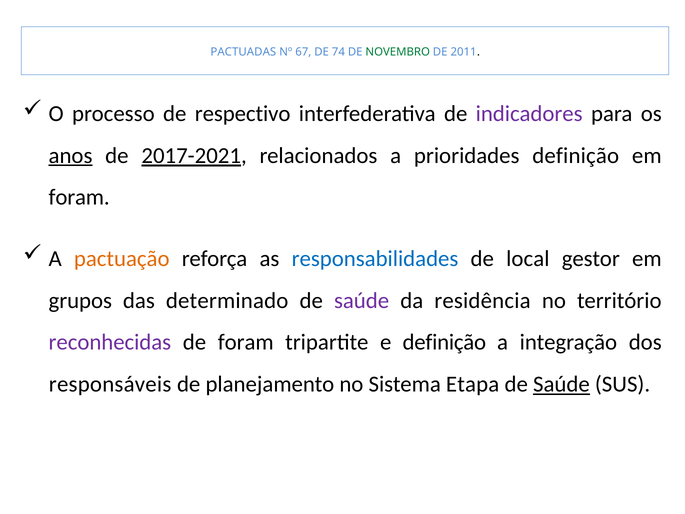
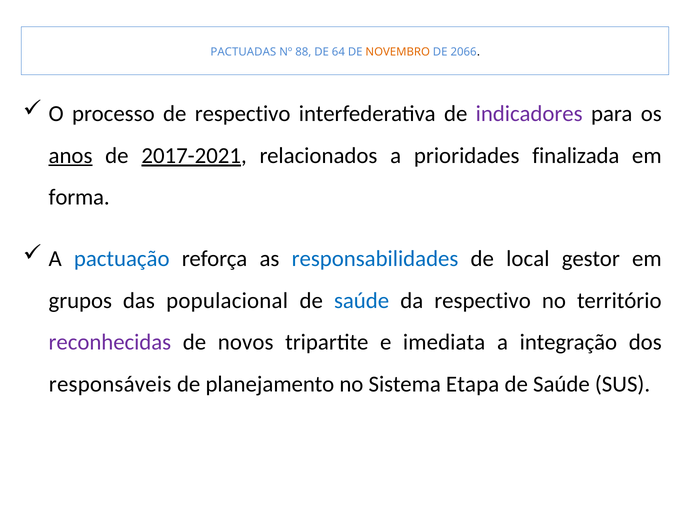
67: 67 -> 88 (303, 52)
74: 74 -> 64 (338, 52)
NOVEMBRO colour: green -> orange (398, 52)
2011: 2011 -> 2066 (464, 52)
prioridades definição: definição -> finalizada (576, 155)
foram: foram -> forma (79, 197)
pactuação colour: orange -> blue (122, 258)
determinado: determinado -> populacional (227, 300)
saúde colour: purple -> blue (362, 300)
da residência: residência -> respectivo (483, 300)
de foram: foram -> novos (246, 342)
e definição: definição -> imediata (444, 342)
Saúde underline: present -> none (561, 384)
